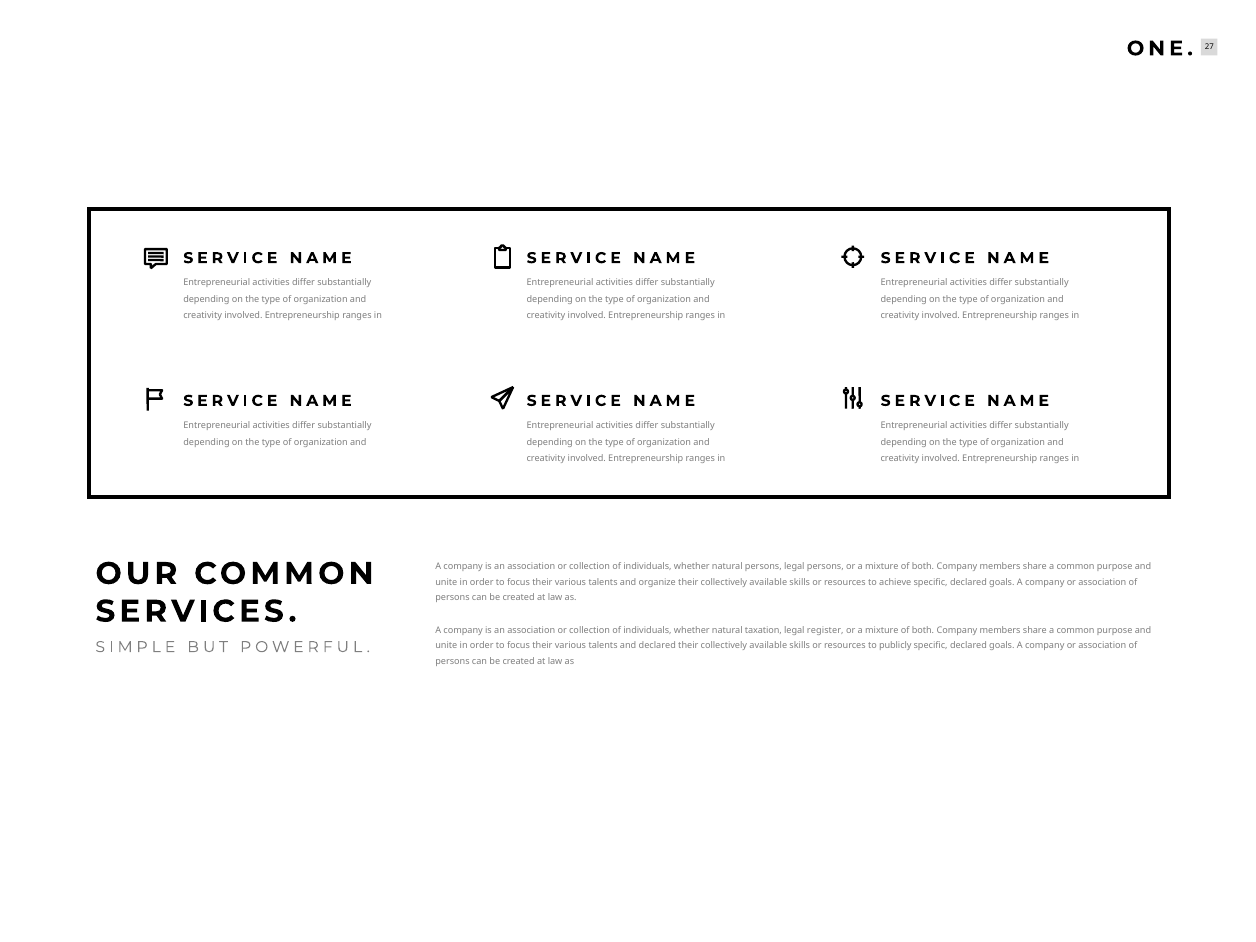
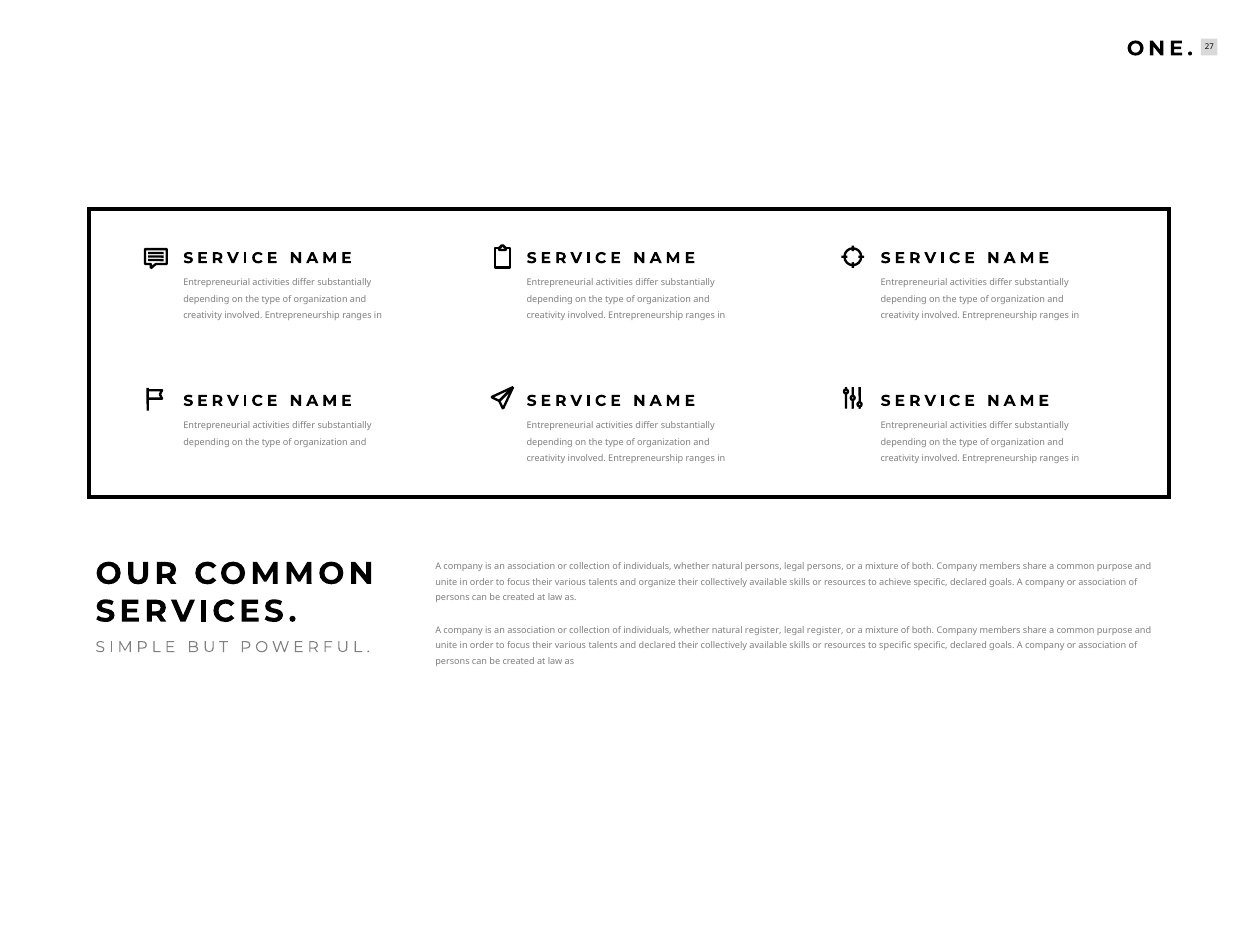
natural taxation: taxation -> register (763, 630)
to publicly: publicly -> specific (895, 646)
